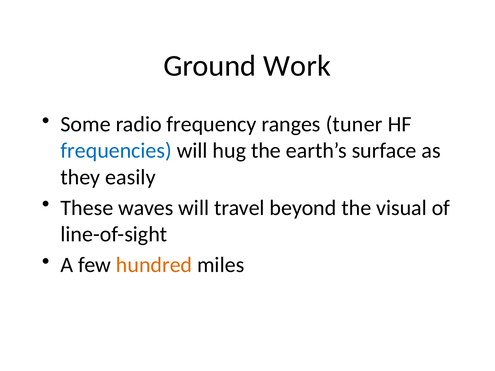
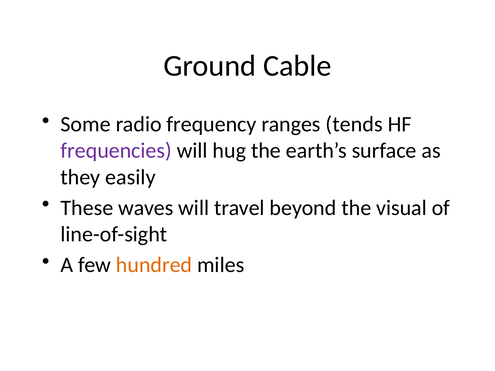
Work: Work -> Cable (297, 66)
tuner: tuner -> tends (354, 124)
frequencies colour: blue -> purple (116, 151)
